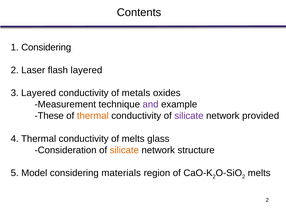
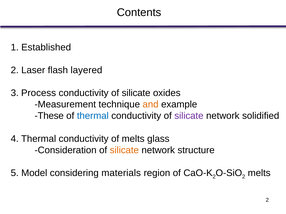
1 Considering: Considering -> Established (46, 47)
3 Layered: Layered -> Process (39, 93)
metals: metals -> silicate (136, 93)
and colour: purple -> orange (151, 105)
thermal colour: orange -> blue (93, 116)
provided: provided -> solidified (261, 116)
